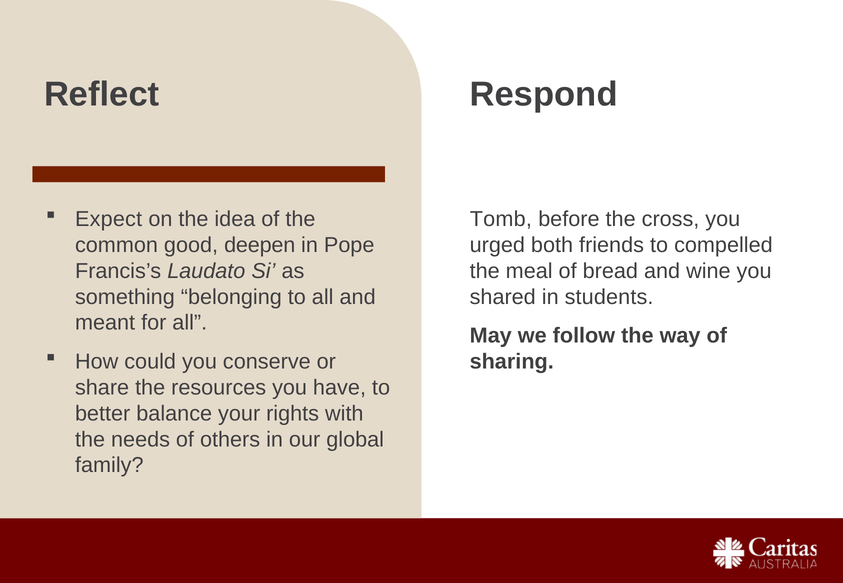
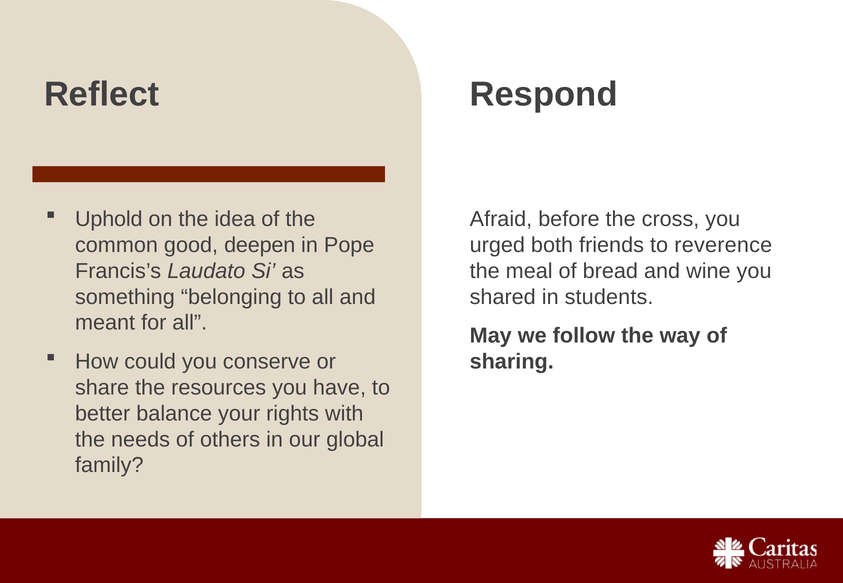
Expect: Expect -> Uphold (109, 219)
Tomb: Tomb -> Afraid (501, 219)
compelled: compelled -> reverence (723, 245)
